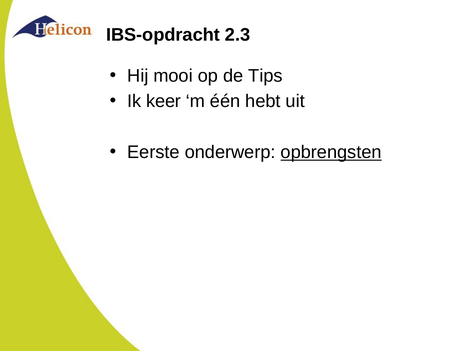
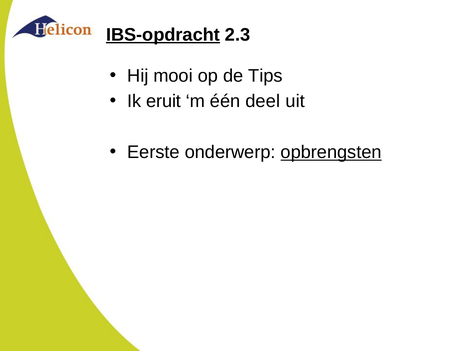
IBS-opdracht underline: none -> present (163, 35)
keer: keer -> eruit (164, 101)
hebt: hebt -> deel (263, 101)
